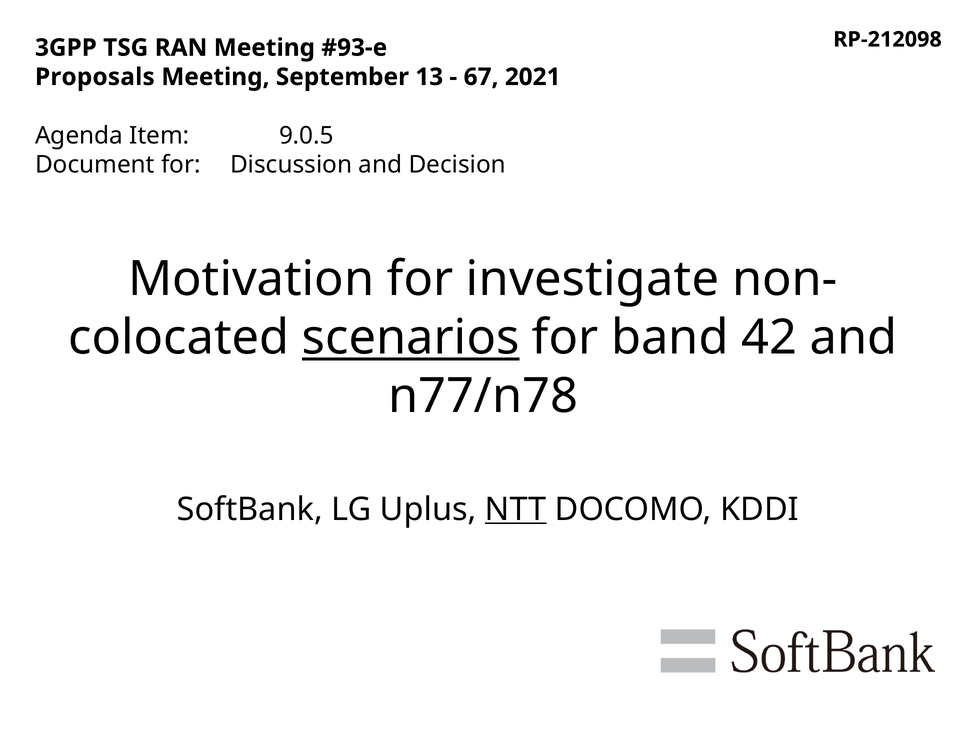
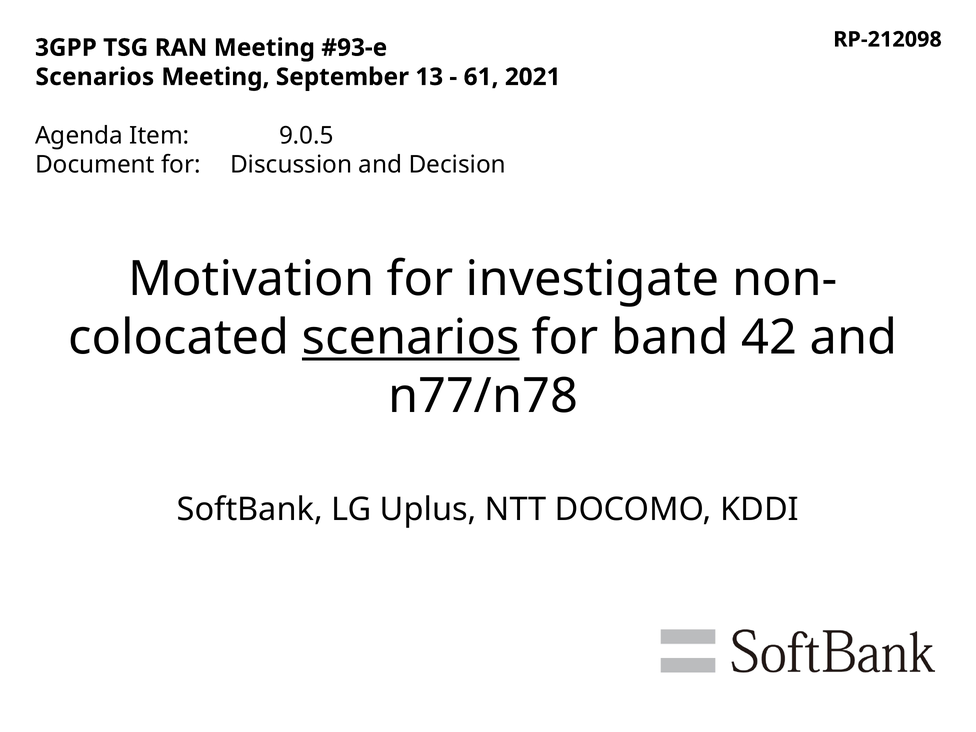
Proposals: Proposals -> Scenarios (95, 77)
67: 67 -> 61 (481, 77)
NTT underline: present -> none (516, 509)
